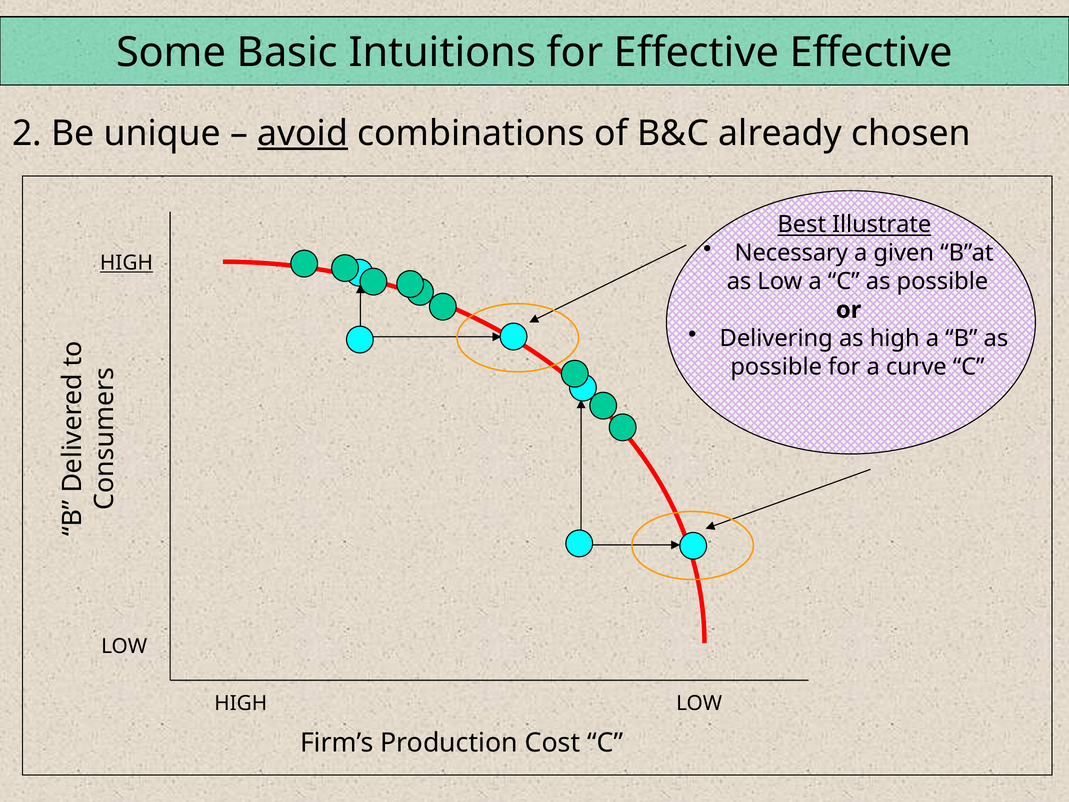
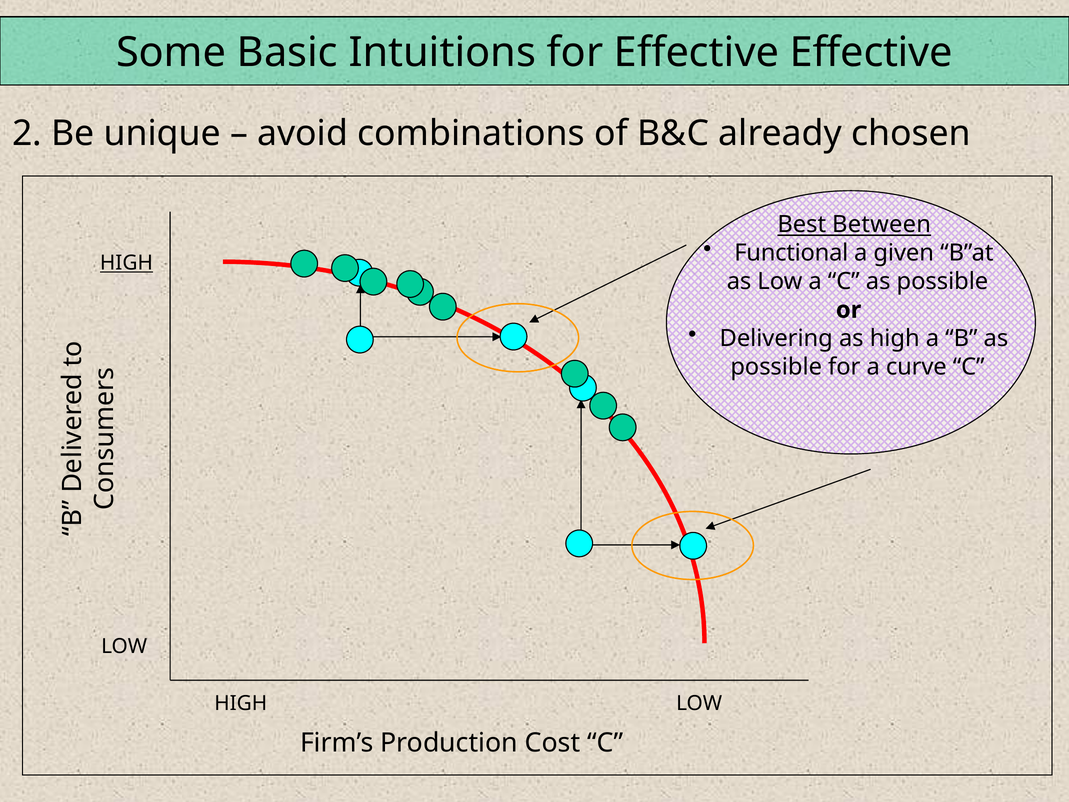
avoid underline: present -> none (303, 133)
Illustrate: Illustrate -> Between (882, 224)
Necessary: Necessary -> Functional (791, 253)
